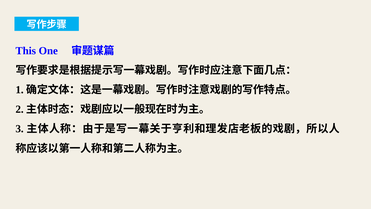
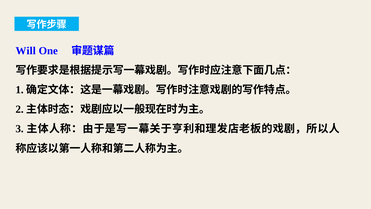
This: This -> Will (26, 51)
